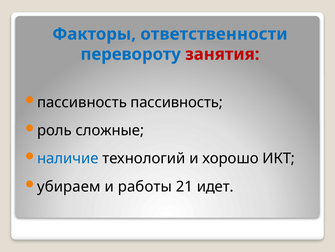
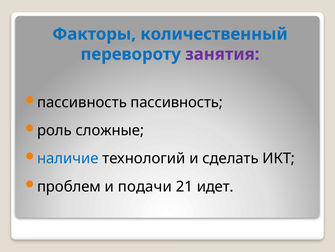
ответственности: ответственности -> количественный (214, 34)
занятия colour: red -> purple (222, 54)
хорошо: хорошо -> сделать (231, 158)
убираем: убираем -> проблем (69, 186)
работы: работы -> подачи (145, 186)
